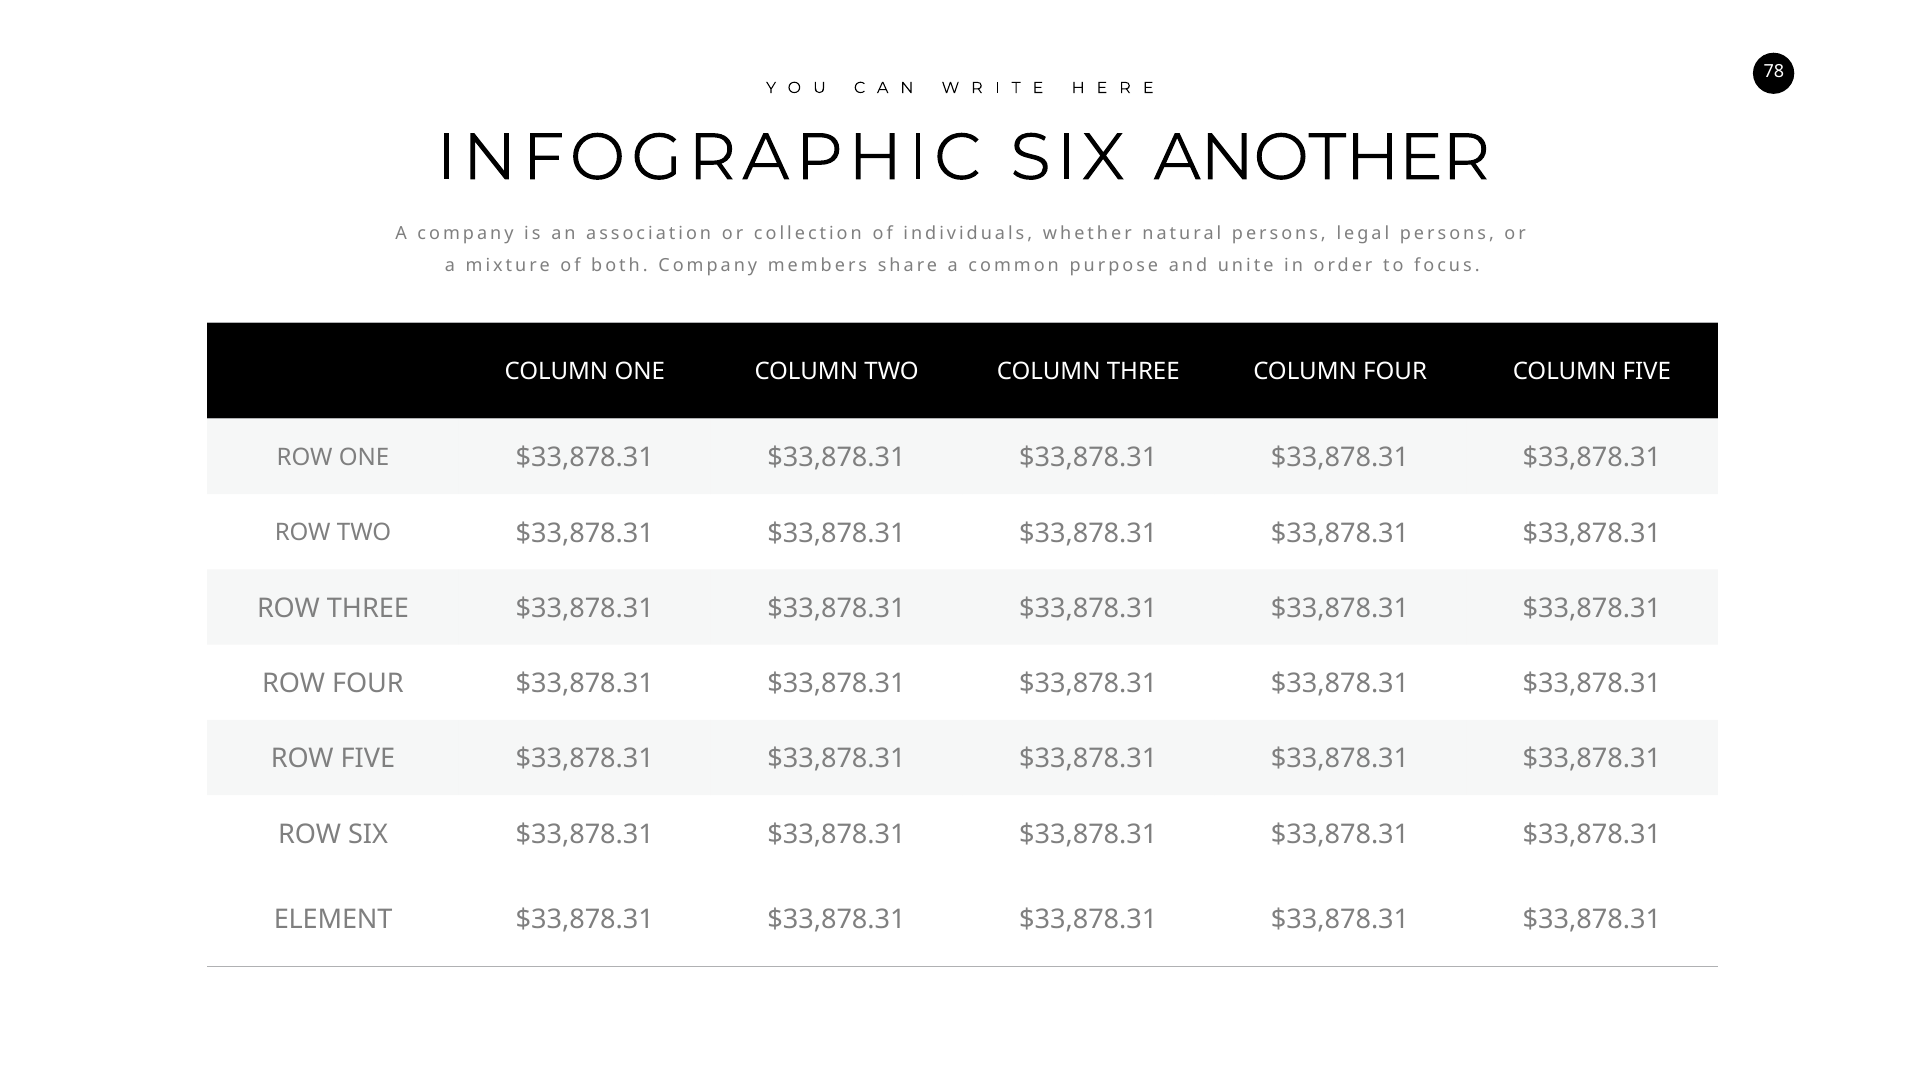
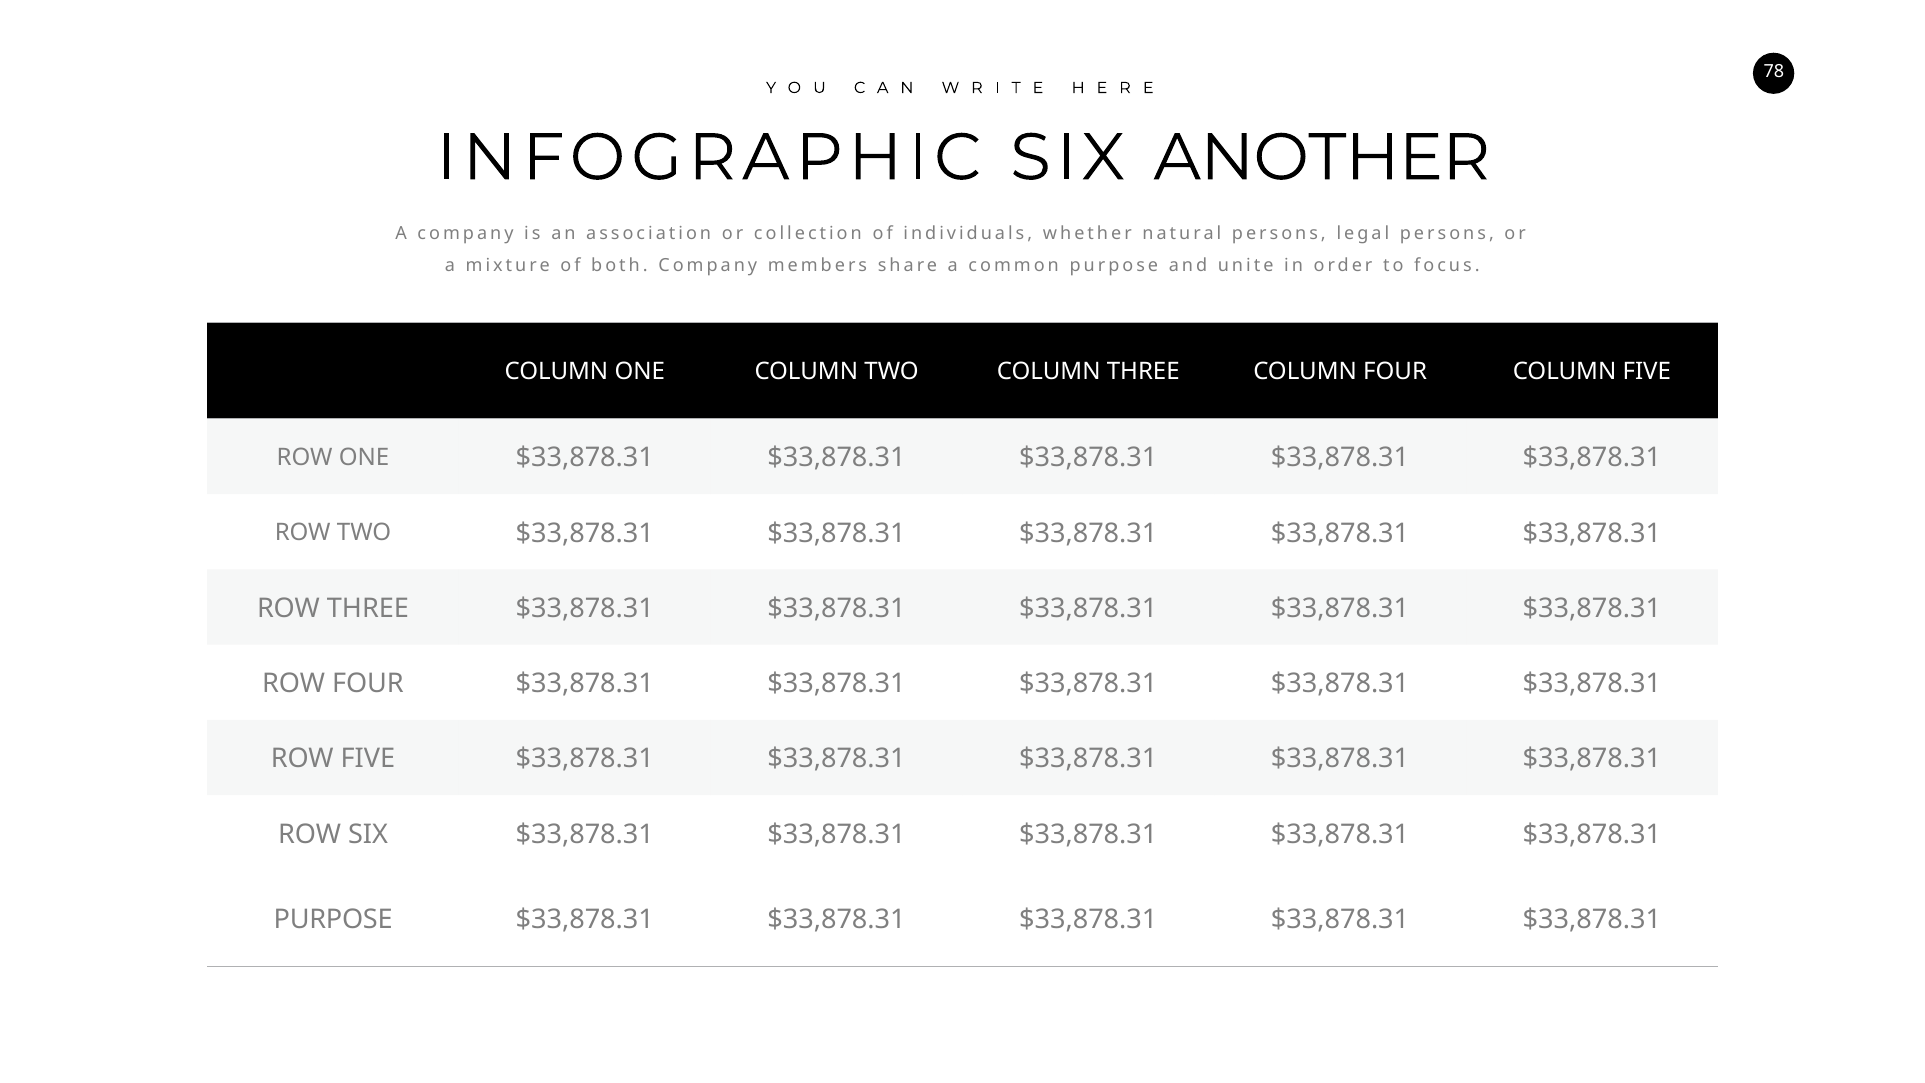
ELEMENT: ELEMENT -> PURPOSE (333, 920)
